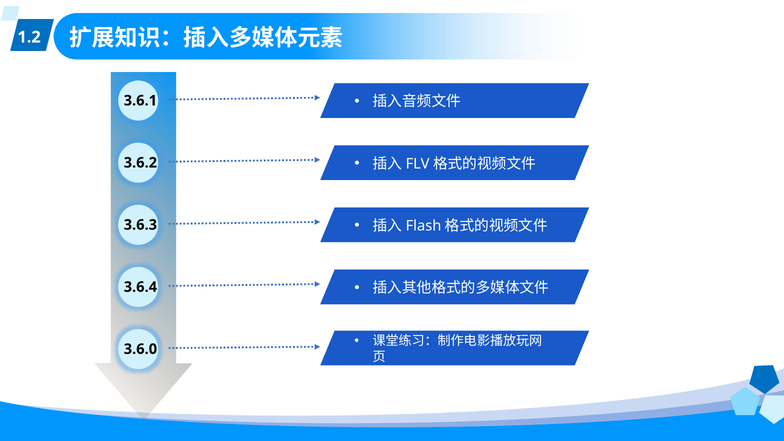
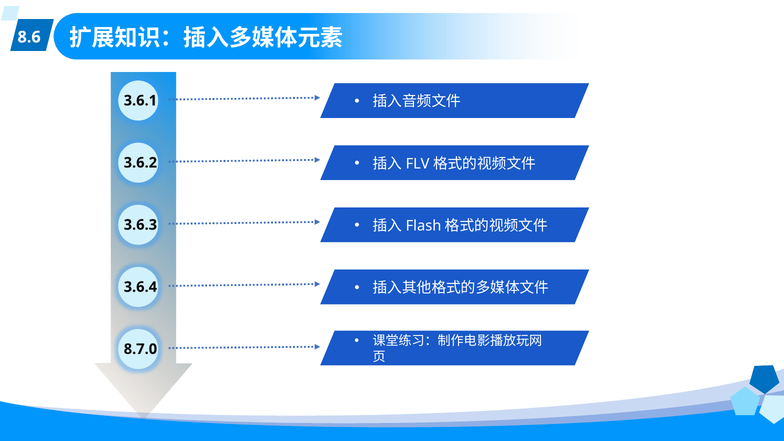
1.2: 1.2 -> 8.6 (29, 37)
3.6.0: 3.6.0 -> 8.7.0 (140, 349)
